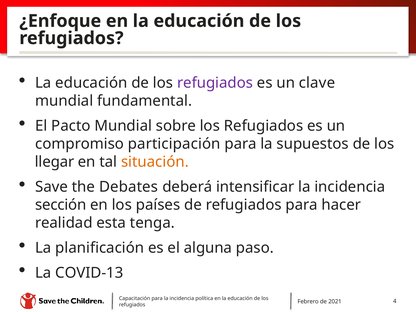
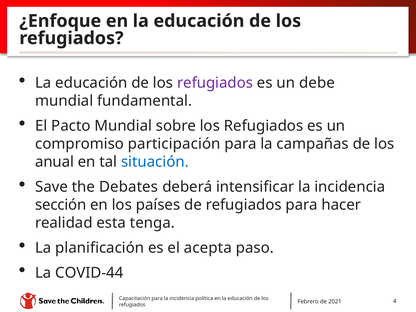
clave: clave -> debe (317, 83)
supuestos: supuestos -> campañas (313, 144)
llegar: llegar -> anual (55, 162)
situación colour: orange -> blue (155, 162)
alguna: alguna -> acepta (208, 248)
COVID-13: COVID-13 -> COVID-44 (89, 273)
